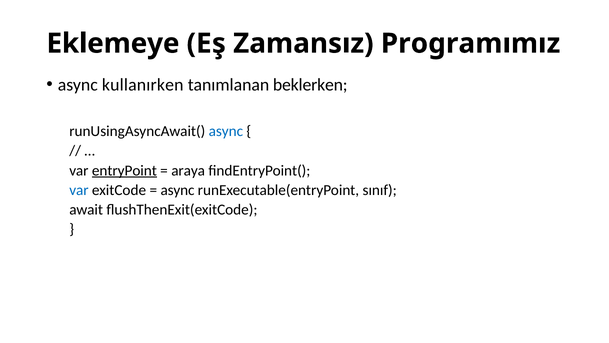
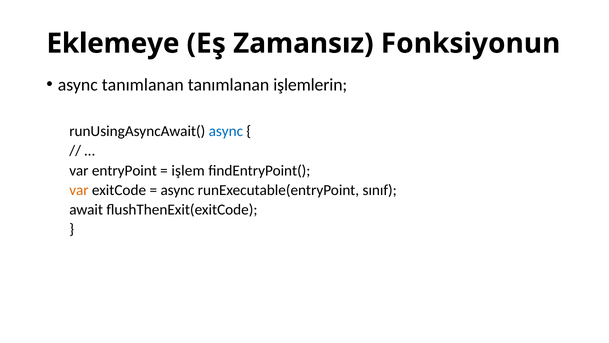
Programımız: Programımız -> Fonksiyonun (471, 43)
async kullanırken: kullanırken -> tanımlanan (143, 85)
beklerken: beklerken -> işlemlerin (310, 85)
entryPoint underline: present -> none (124, 170)
araya: araya -> işlem (188, 170)
var colour: blue -> orange (79, 190)
